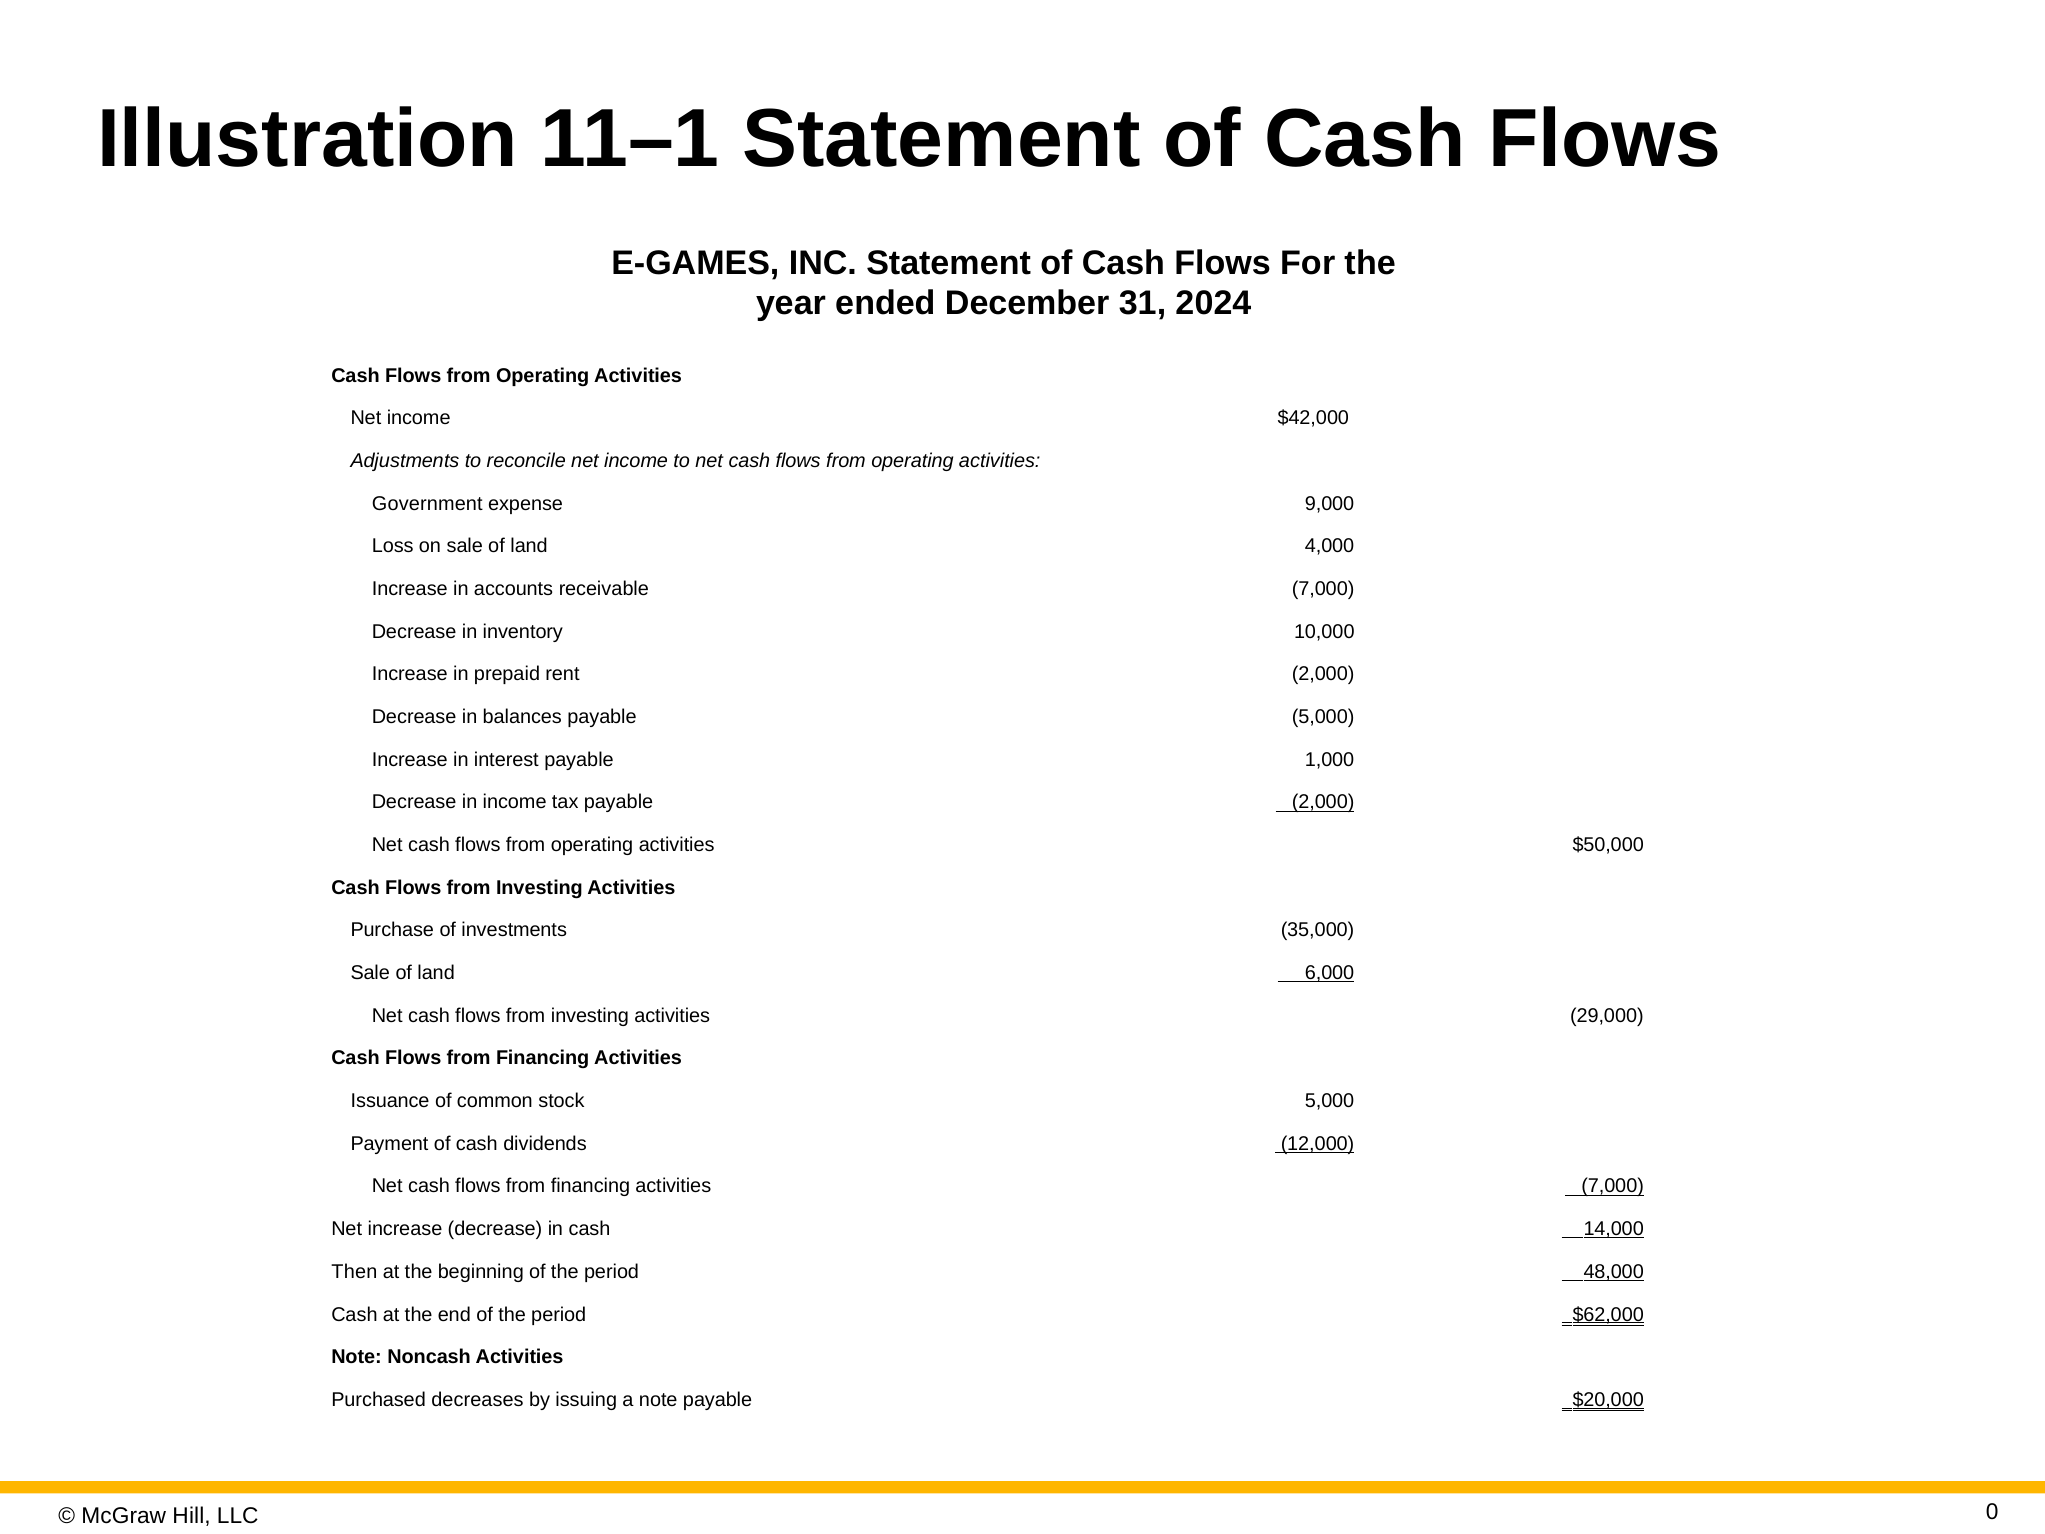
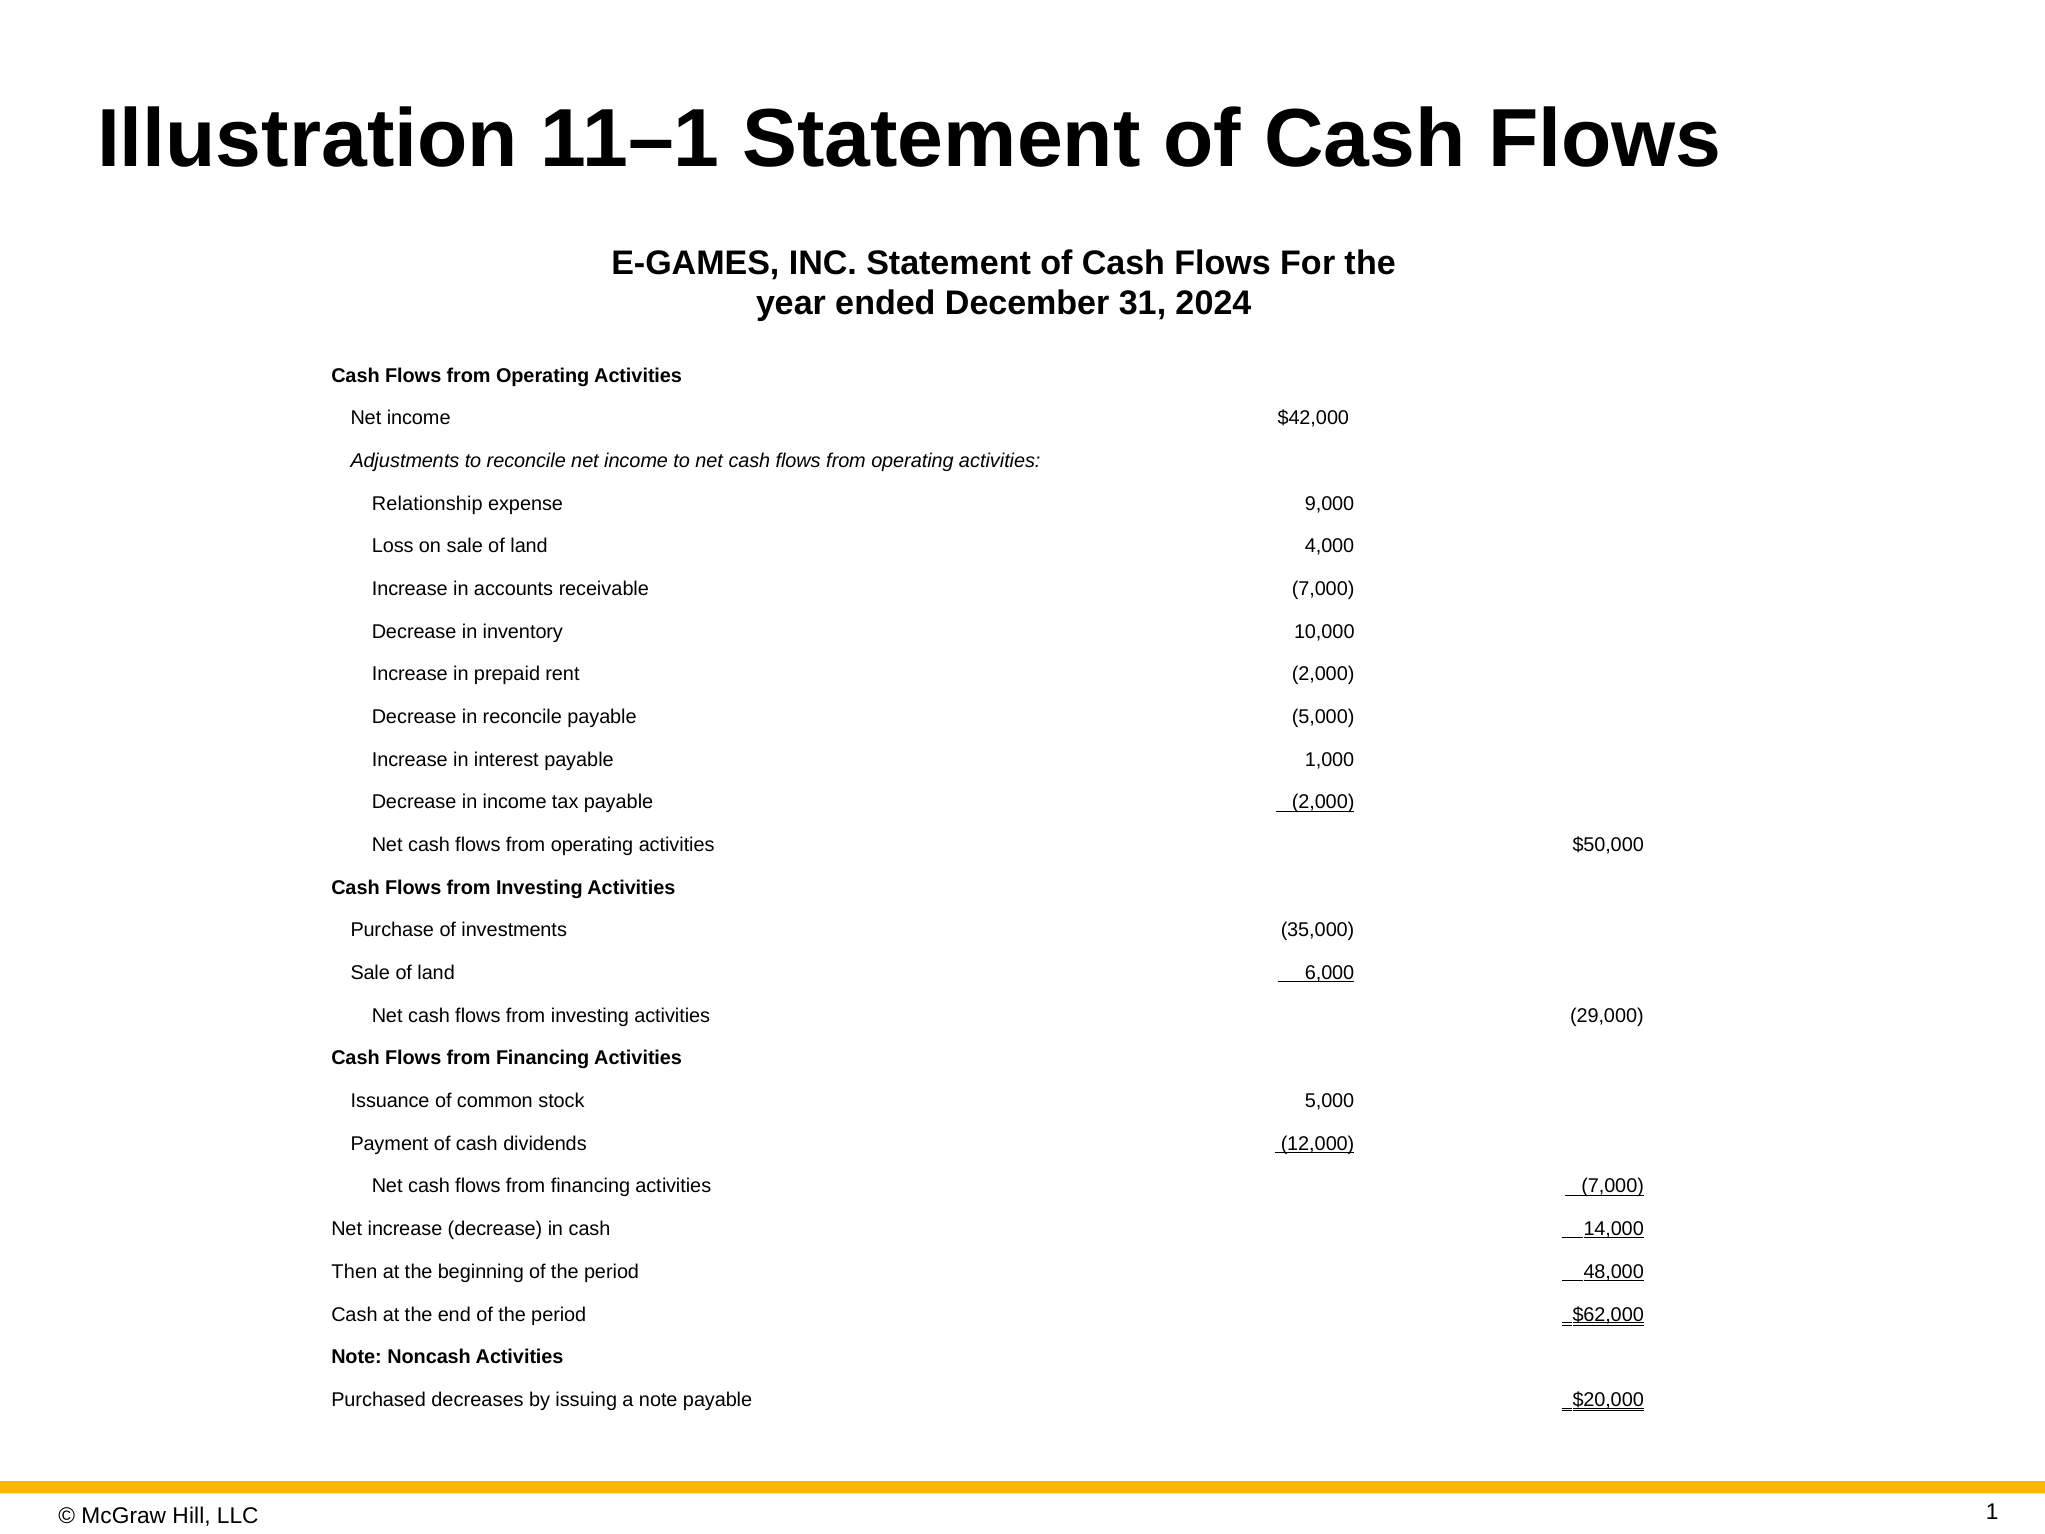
Government: Government -> Relationship (427, 503)
in balances: balances -> reconcile (522, 717)
0: 0 -> 1 (1992, 1512)
